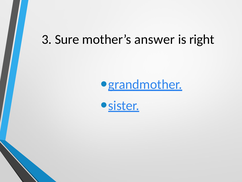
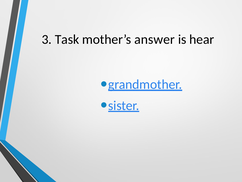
Sure: Sure -> Task (67, 39)
right: right -> hear (202, 39)
